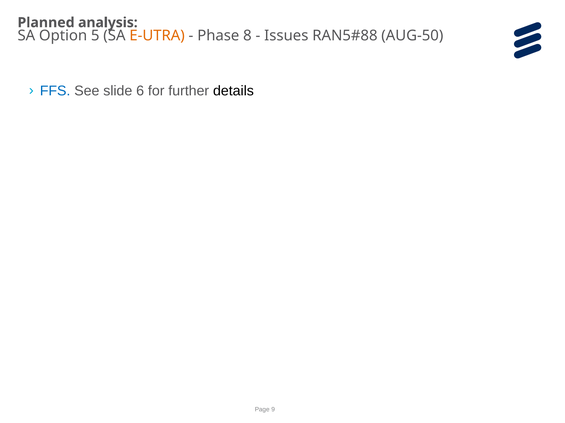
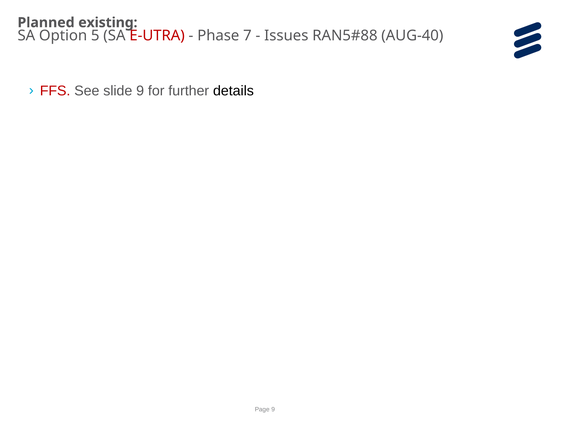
analysis: analysis -> existing (108, 23)
E-UTRA colour: orange -> red (157, 36)
8: 8 -> 7 (247, 36)
AUG-50: AUG-50 -> AUG-40 (412, 36)
FFS colour: blue -> red (55, 91)
slide 6: 6 -> 9 (140, 91)
